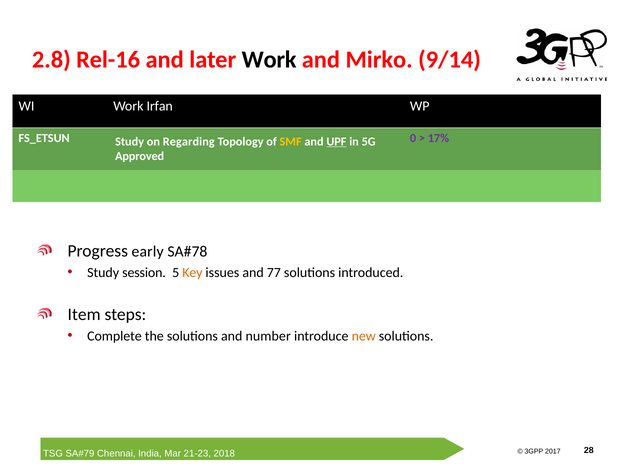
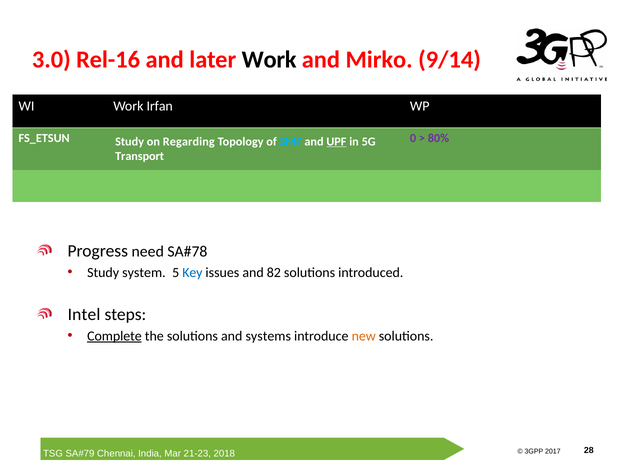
2.8: 2.8 -> 3.0 (51, 60)
SMF colour: yellow -> light blue (291, 141)
17%: 17% -> 80% (438, 138)
Approved: Approved -> Transport (140, 156)
early: early -> need (148, 252)
session: session -> system (144, 273)
Key colour: orange -> blue (192, 273)
77: 77 -> 82 (274, 273)
Item: Item -> Intel (84, 315)
Complete underline: none -> present (114, 336)
number: number -> systems (268, 336)
